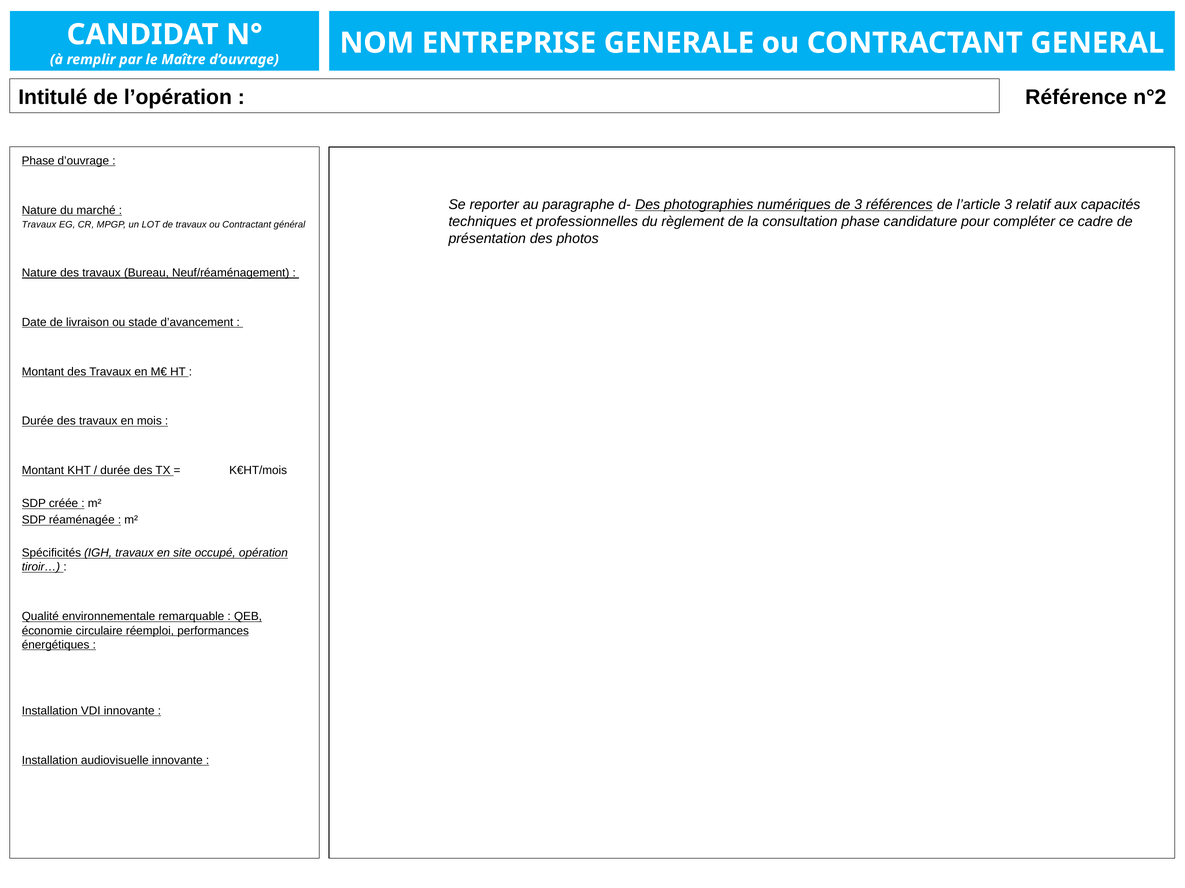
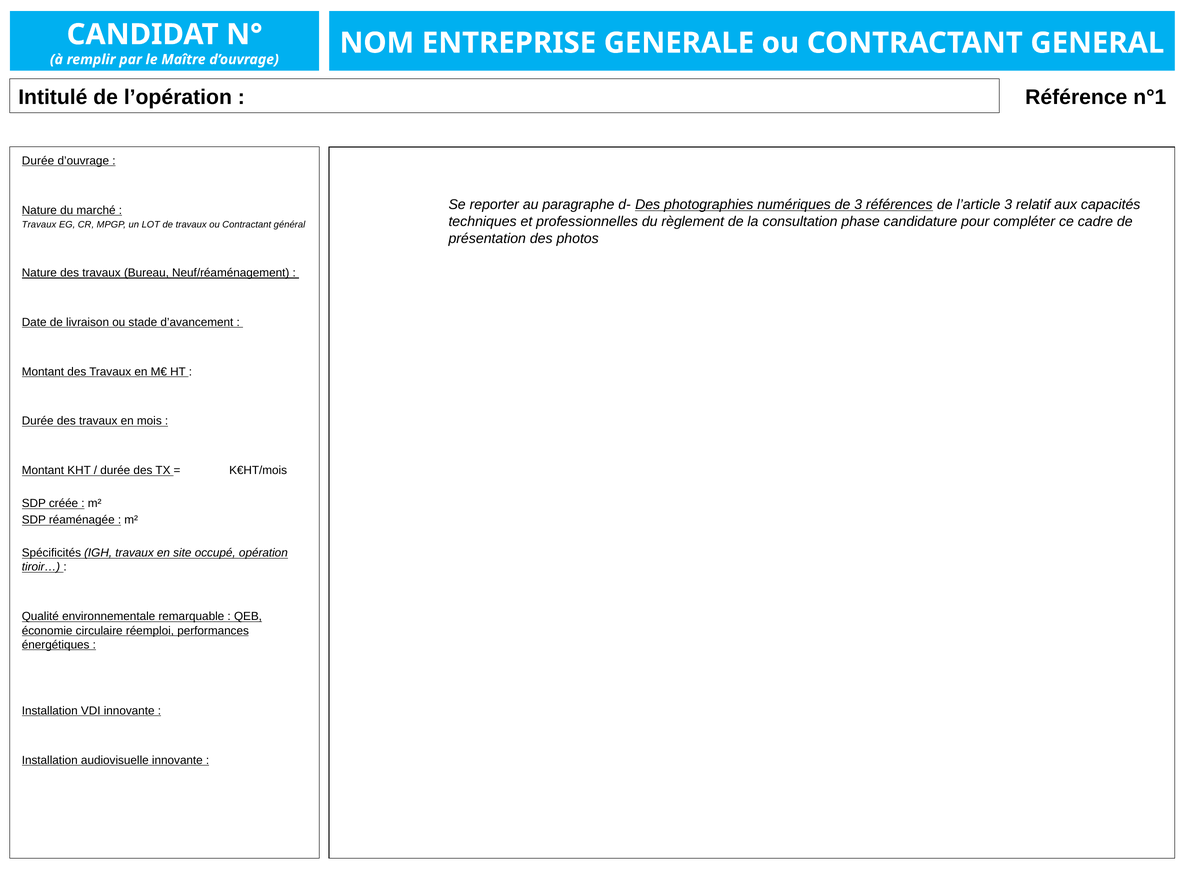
n°2: n°2 -> n°1 (1150, 97)
Phase: Phase -> Durée (38, 161)
